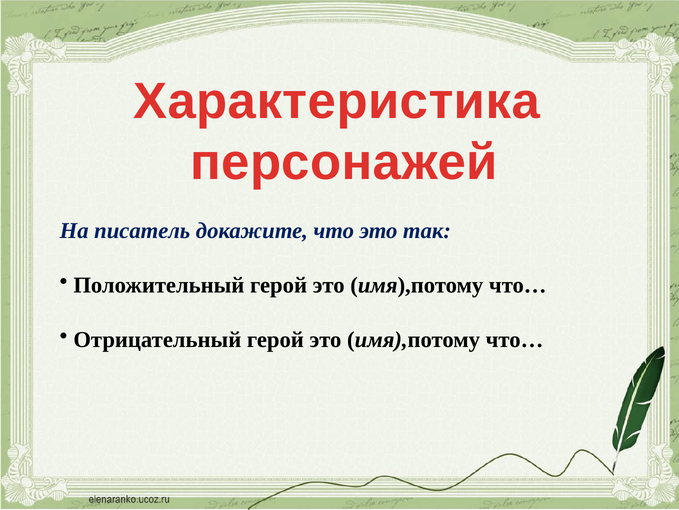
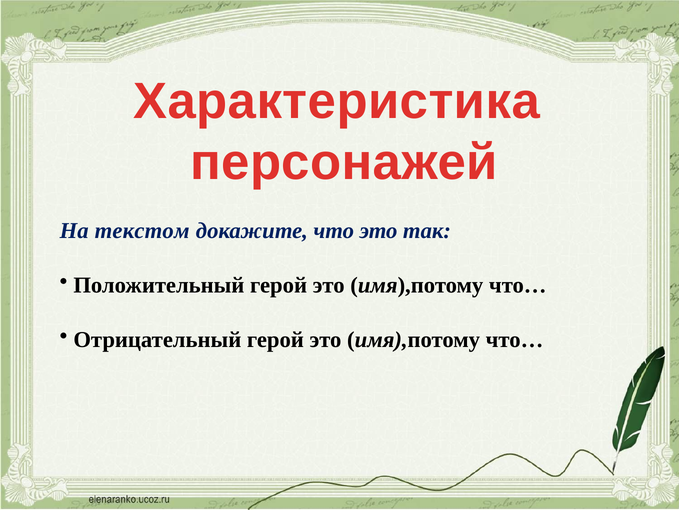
писатель: писатель -> текстом (142, 231)
